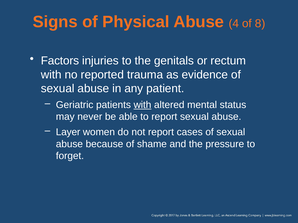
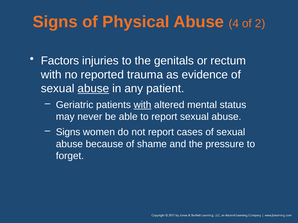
8: 8 -> 2 (260, 24)
abuse underline: none -> present (93, 89)
Layer: Layer -> Signs (68, 132)
